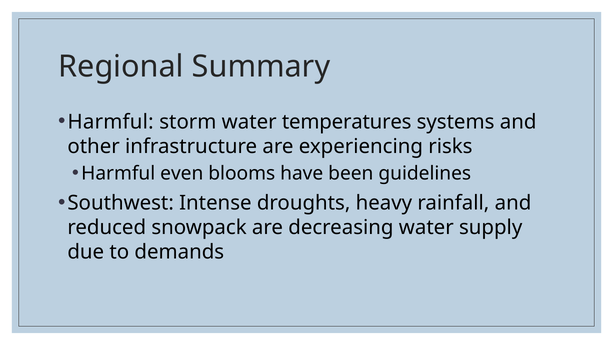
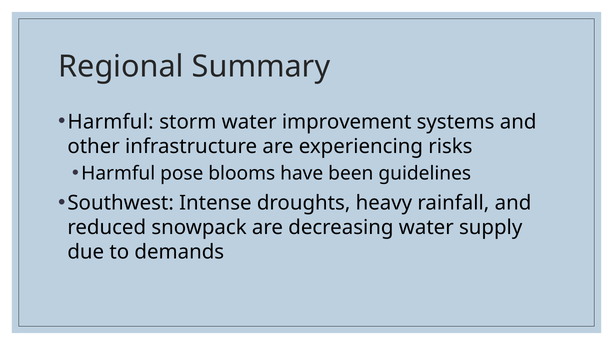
temperatures: temperatures -> improvement (347, 122)
even: even -> pose (182, 173)
